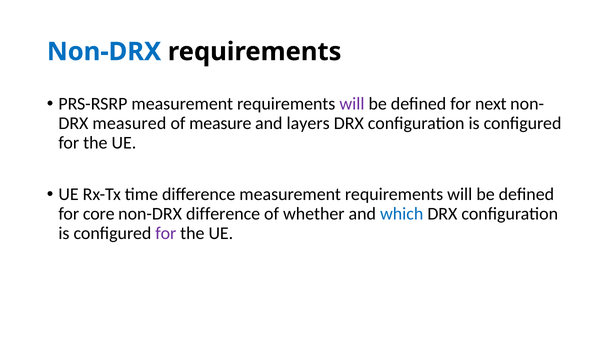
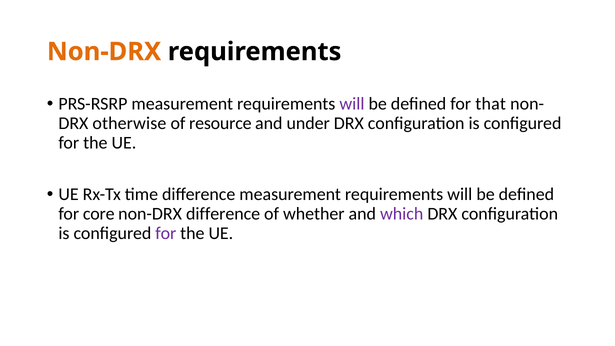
Non-DRX colour: blue -> orange (104, 52)
next: next -> that (491, 104)
measured: measured -> otherwise (129, 123)
measure: measure -> resource (220, 123)
layers: layers -> under (308, 123)
which colour: blue -> purple (402, 214)
